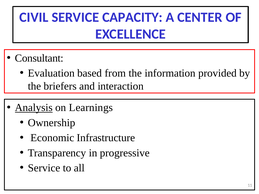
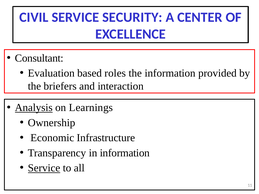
CAPACITY: CAPACITY -> SECURITY (132, 17)
from: from -> roles (115, 73)
in progressive: progressive -> information (125, 153)
Service underline: none -> present (44, 168)
